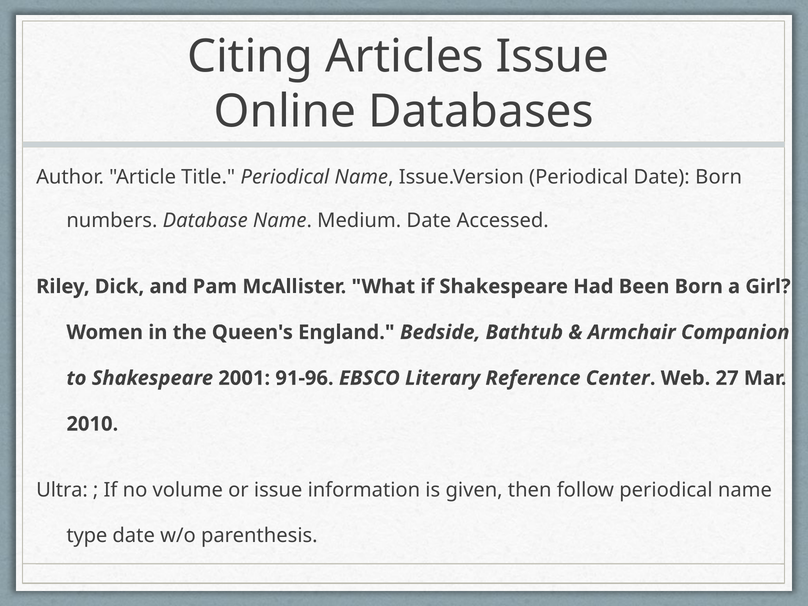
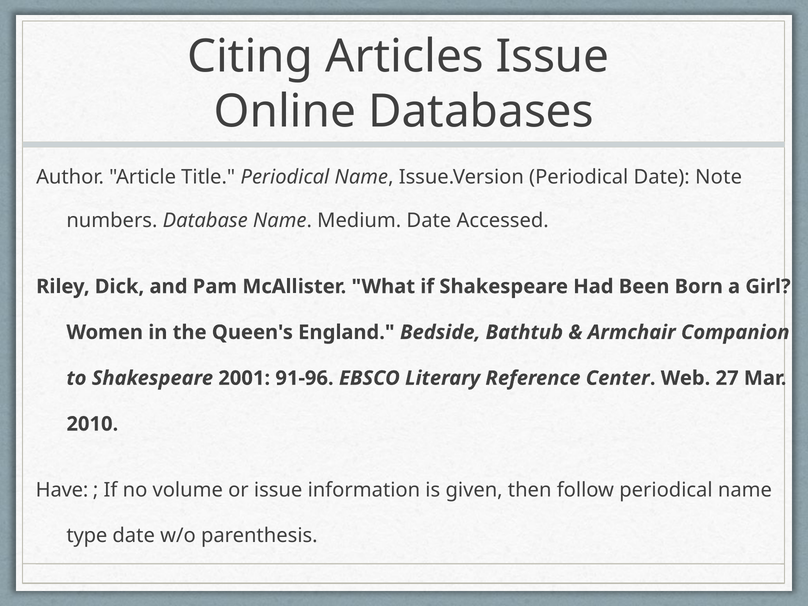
Date Born: Born -> Note (719, 177)
Ultra: Ultra -> Have (62, 490)
